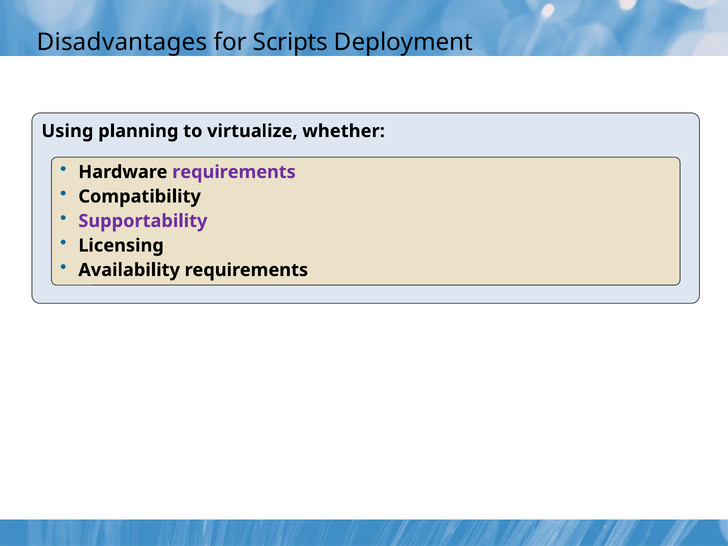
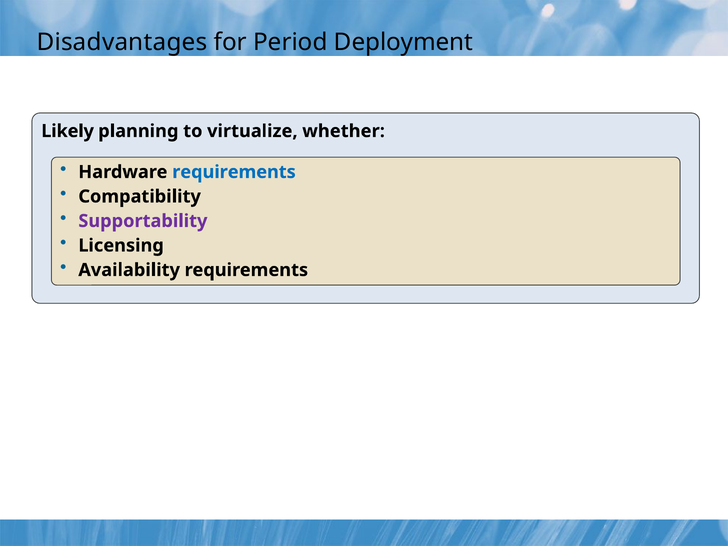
Scripts: Scripts -> Period (290, 42)
Using: Using -> Likely (68, 131)
requirements colour: purple -> blue (234, 172)
